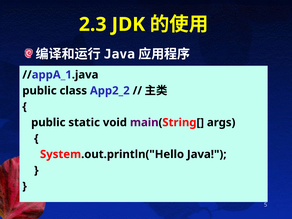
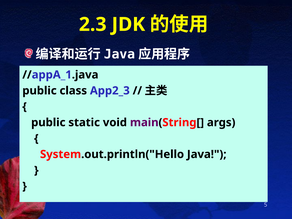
App2_2: App2_2 -> App2_3 (110, 91)
